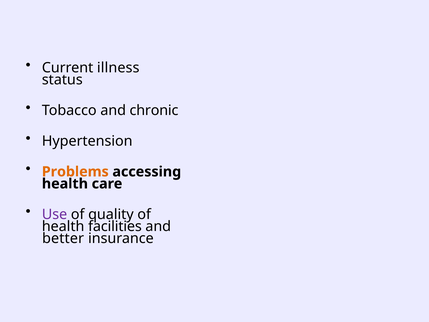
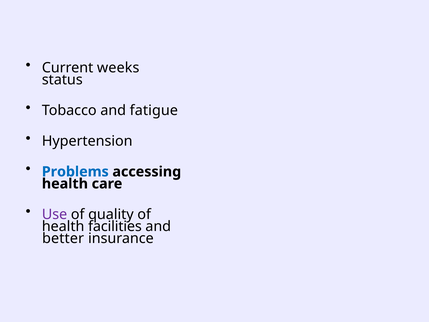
illness: illness -> weeks (118, 68)
chronic: chronic -> fatigue (154, 110)
Problems colour: orange -> blue (75, 172)
